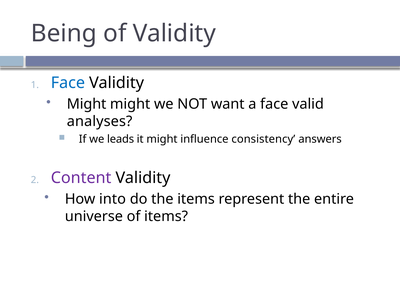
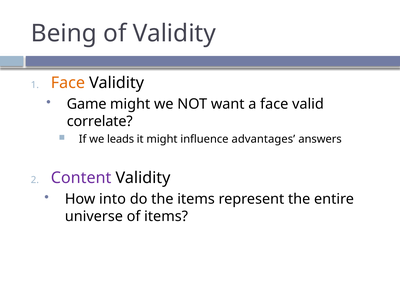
Face colour: blue -> orange (68, 83)
Might: Might -> Game (87, 104)
analyses: analyses -> correlate (100, 121)
consistency: consistency -> advantages (263, 139)
